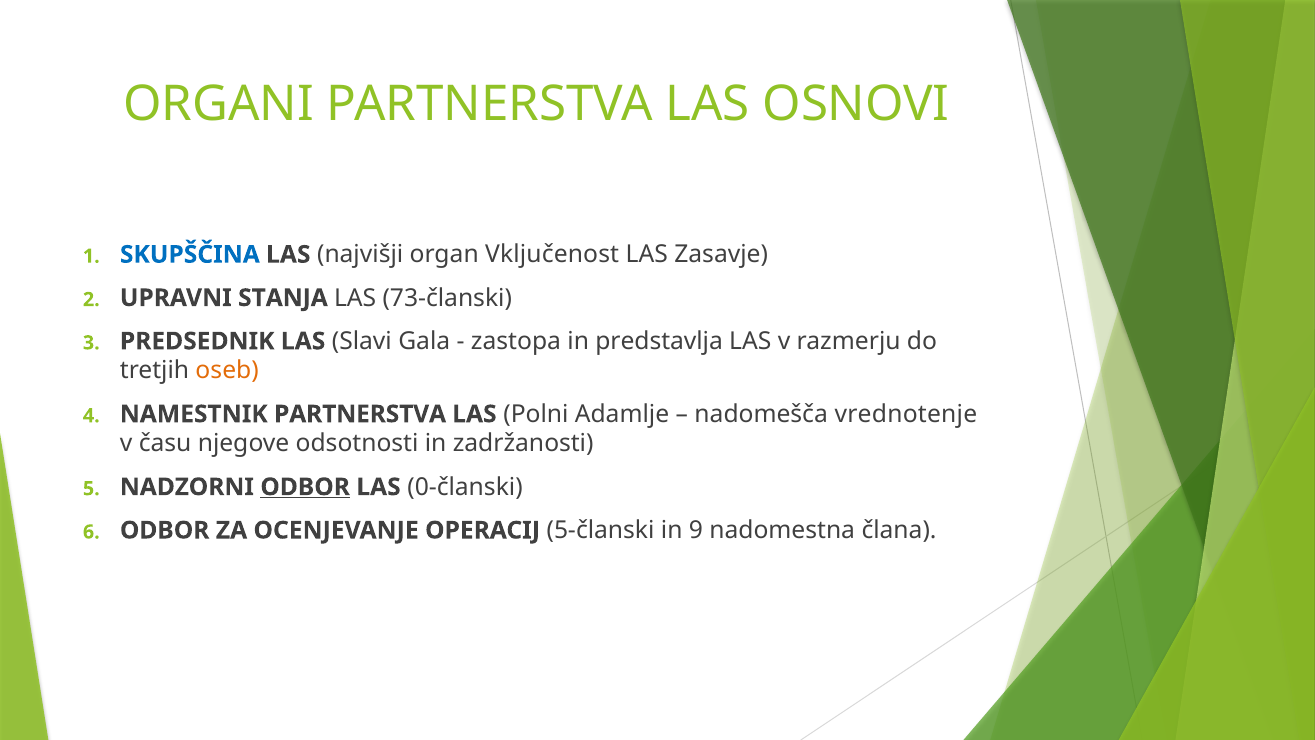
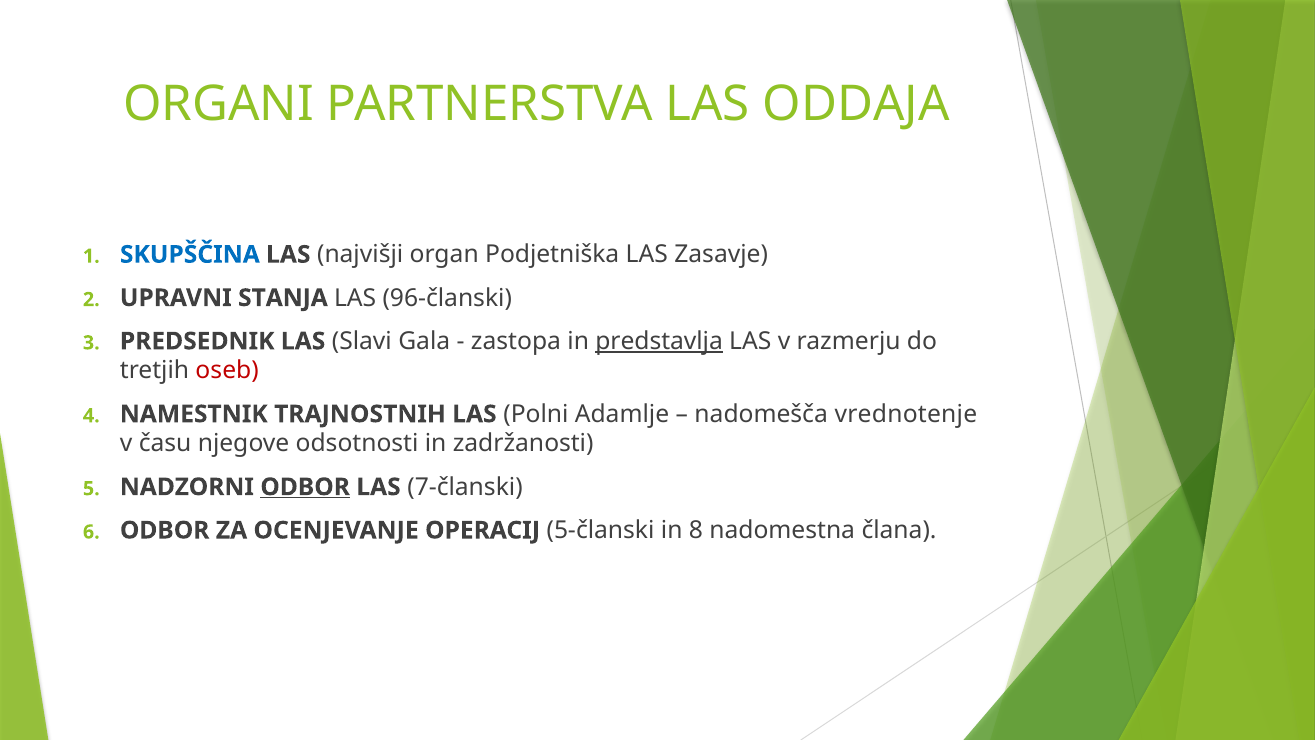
OSNOVI: OSNOVI -> ODDAJA (856, 104)
Vključenost: Vključenost -> Podjetniška (552, 254)
73-članski: 73-članski -> 96-članski (447, 298)
predstavlja underline: none -> present (659, 341)
oseb colour: orange -> red (227, 371)
NAMESTNIK PARTNERSTVA: PARTNERSTVA -> TRAJNOSTNIH (360, 414)
0-članski: 0-članski -> 7-članski (465, 487)
9: 9 -> 8 (696, 530)
